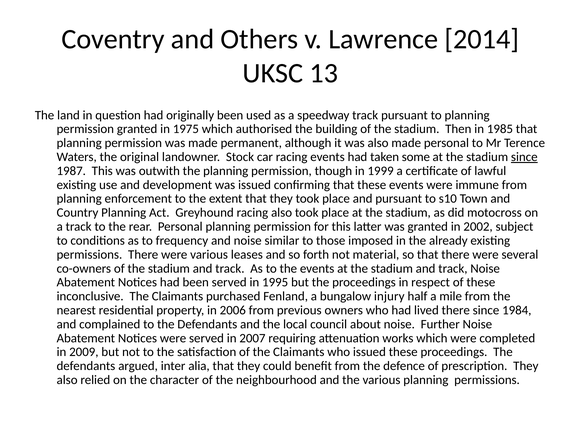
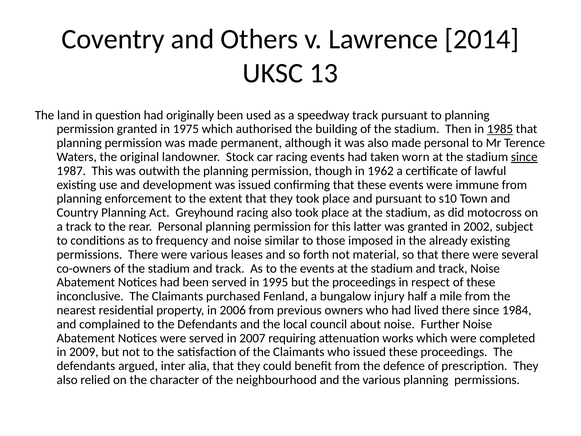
1985 underline: none -> present (500, 129)
some: some -> worn (416, 157)
1999: 1999 -> 1962 (381, 171)
